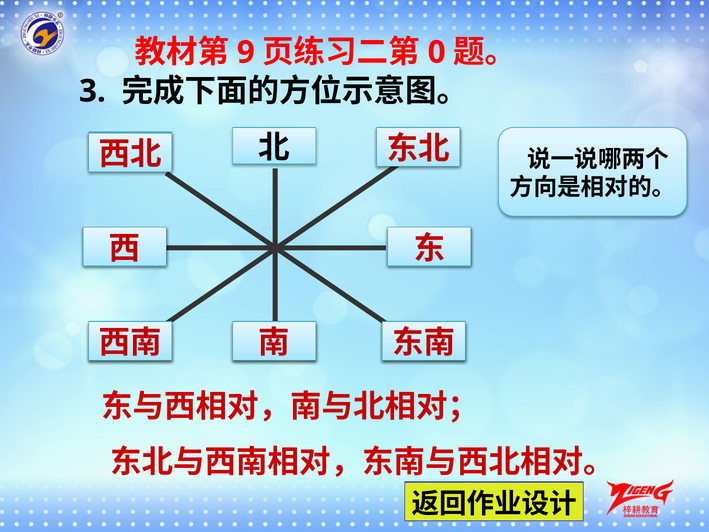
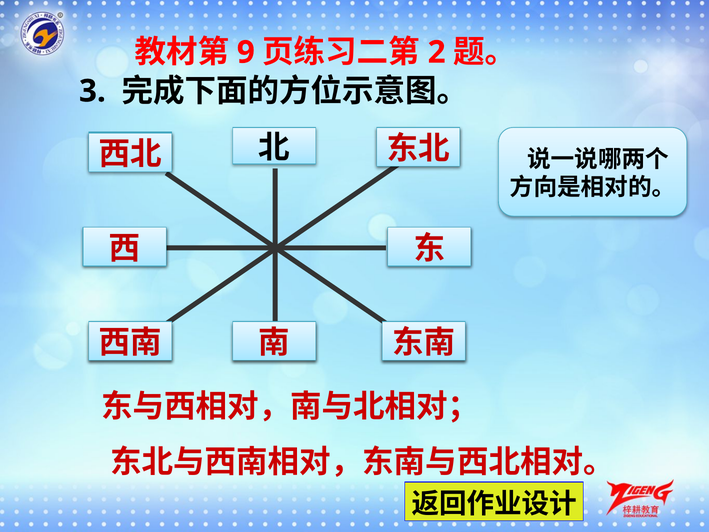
0: 0 -> 2 (437, 52)
